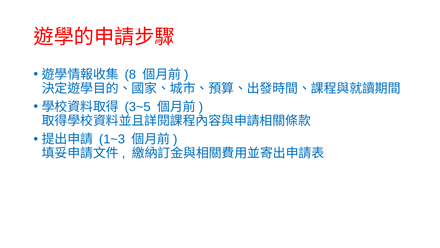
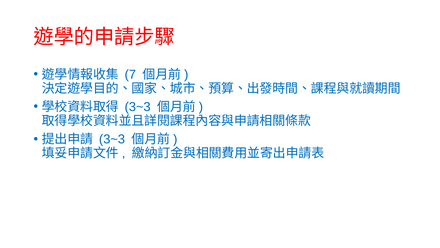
8: 8 -> 7 (130, 74)
3~5: 3~5 -> 3~3 (138, 107)
1~3: 1~3 -> 3~3 (112, 139)
